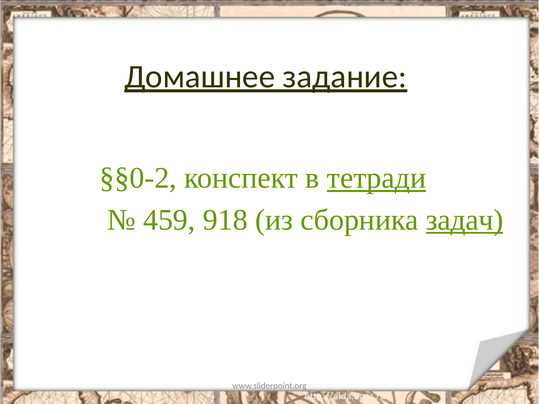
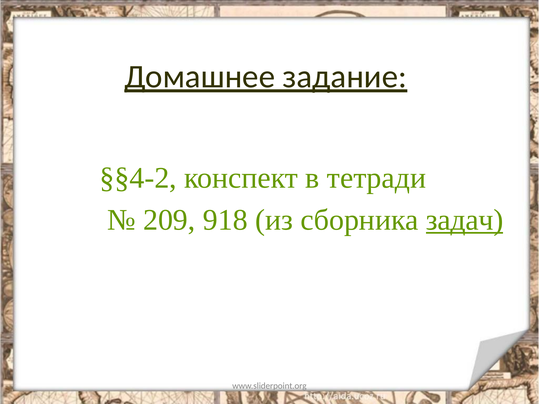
§§0-2: §§0-2 -> §§4-2 (138, 178)
тетради underline: present -> none (377, 178)
459: 459 -> 209 (169, 220)
